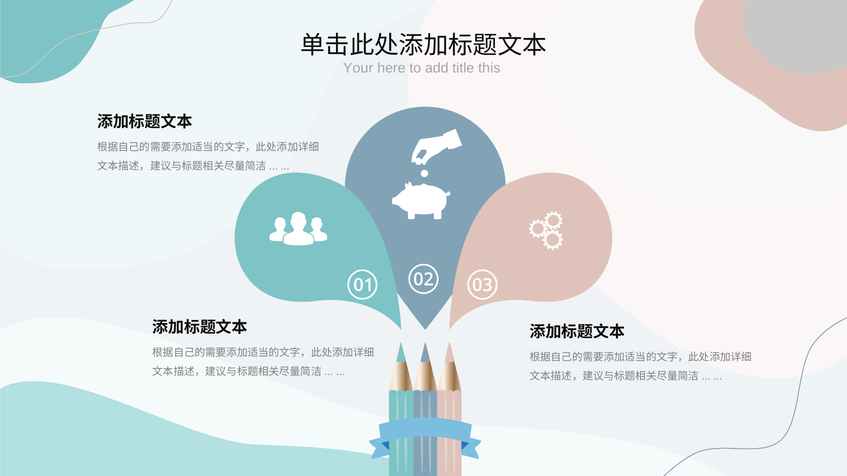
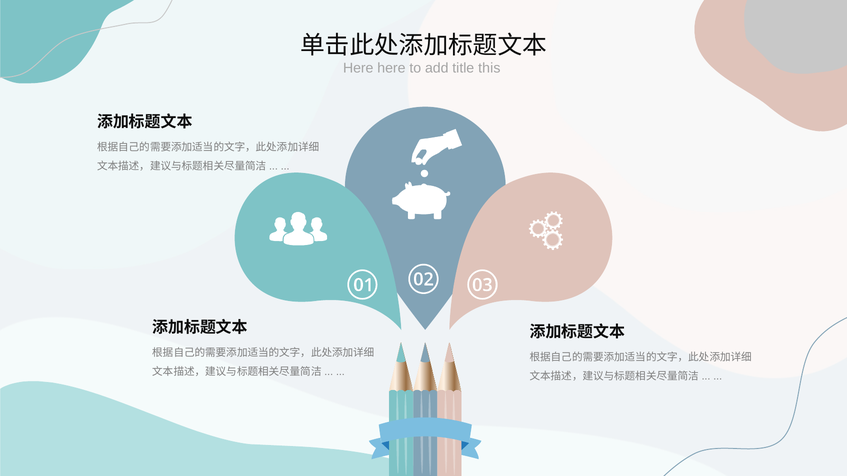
Your: Your -> Here (358, 68)
